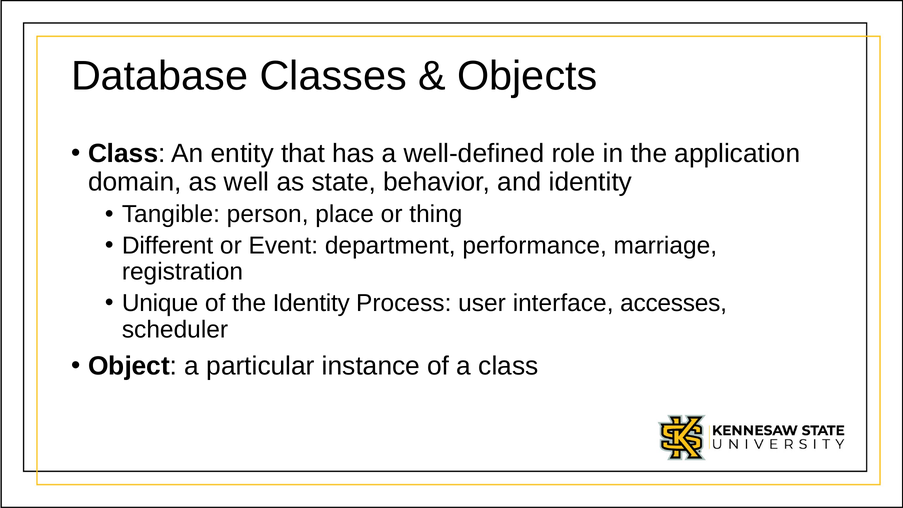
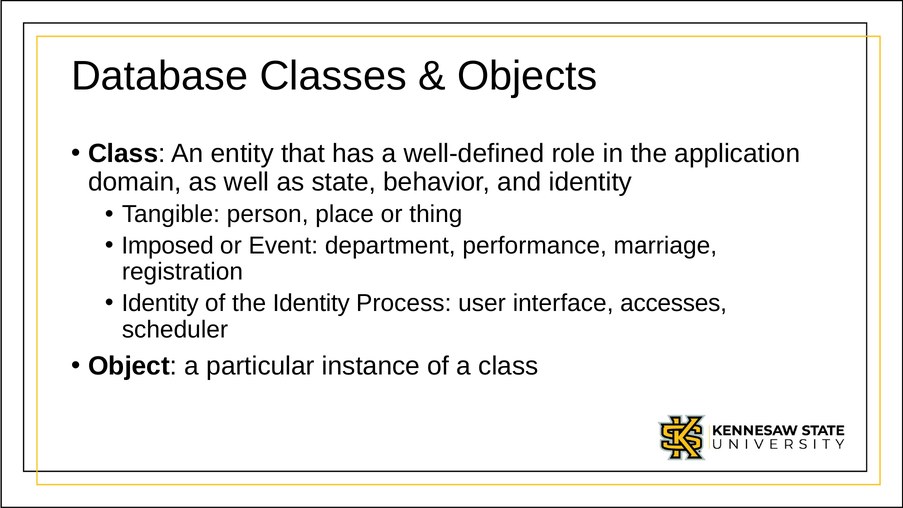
Different: Different -> Imposed (168, 245)
Unique: Unique -> Identity (160, 303)
